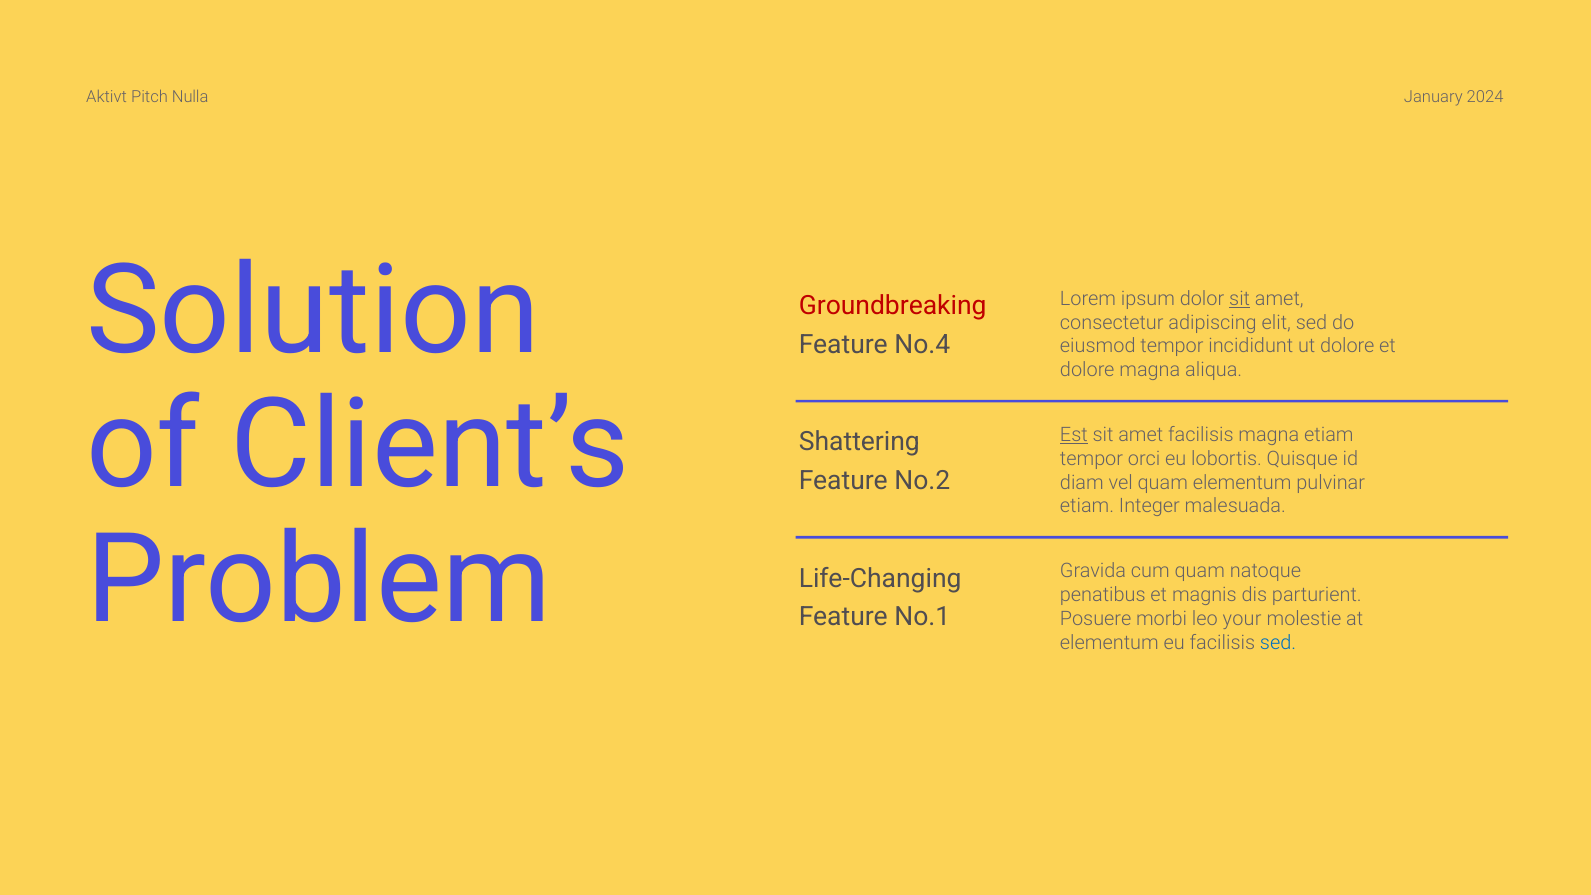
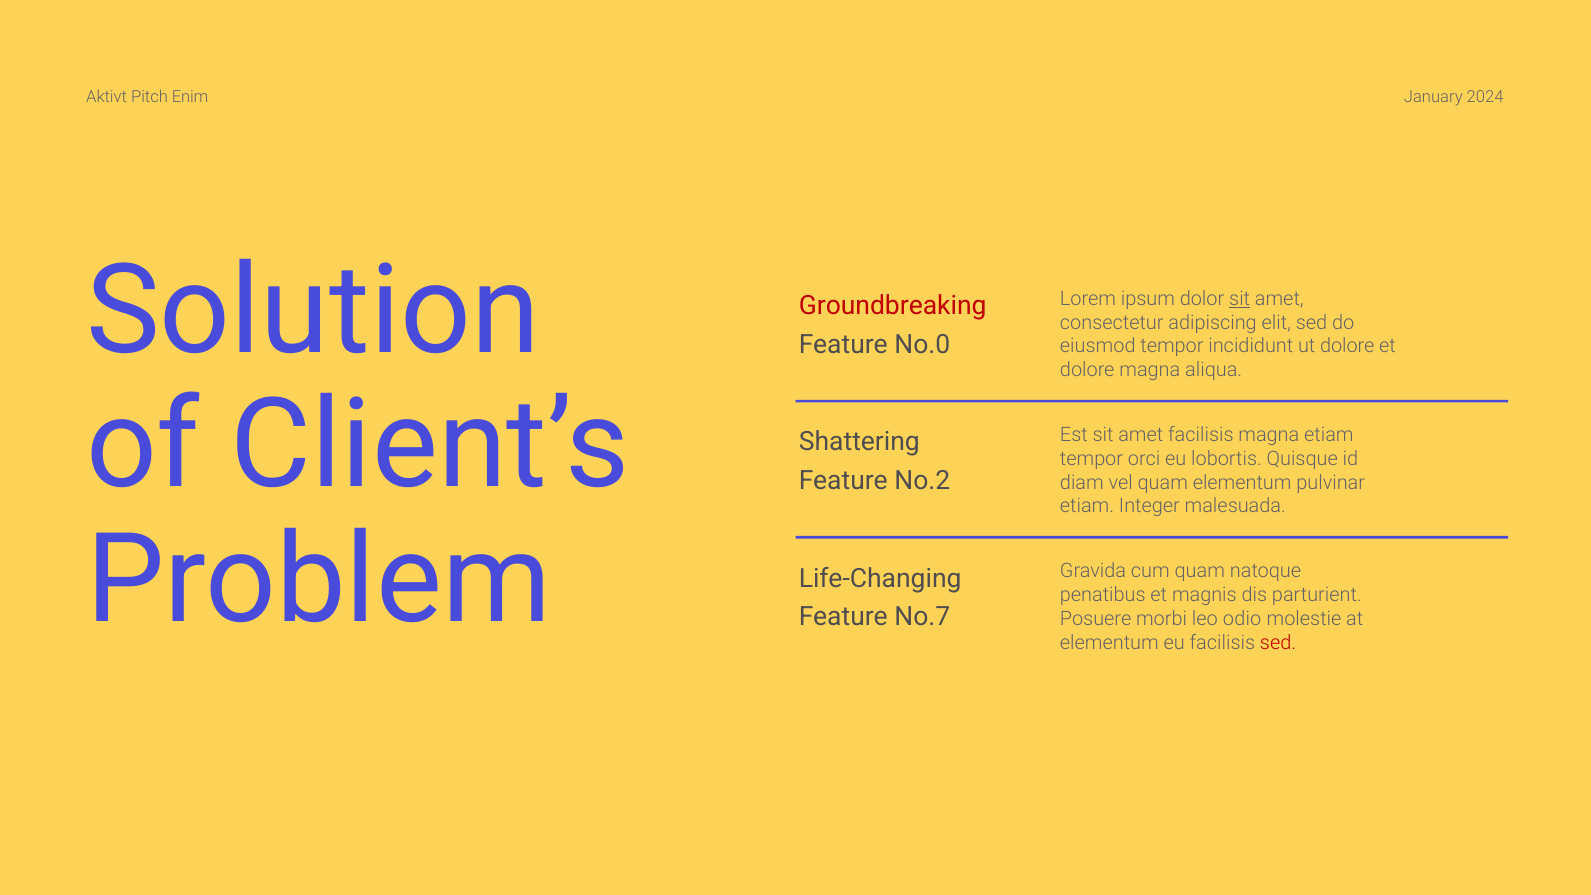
Nulla: Nulla -> Enim (190, 97)
No.4: No.4 -> No.0 (922, 344)
Est underline: present -> none (1074, 435)
No.1: No.1 -> No.7 (922, 617)
your: your -> odio (1242, 619)
sed colour: blue -> red (1278, 642)
